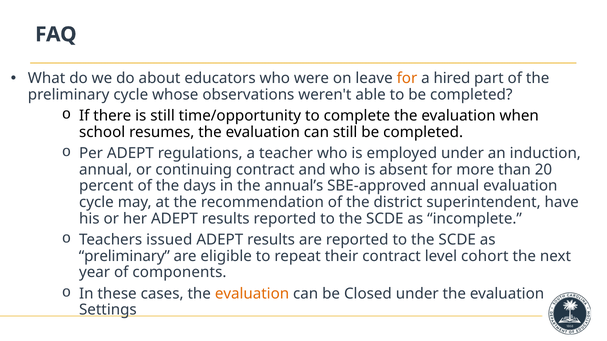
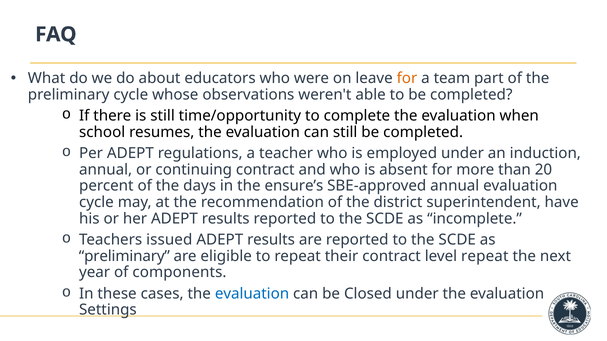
hired: hired -> team (452, 78)
annual’s: annual’s -> ensure’s (294, 186)
level cohort: cohort -> repeat (485, 256)
evaluation colour: orange -> blue (252, 294)
